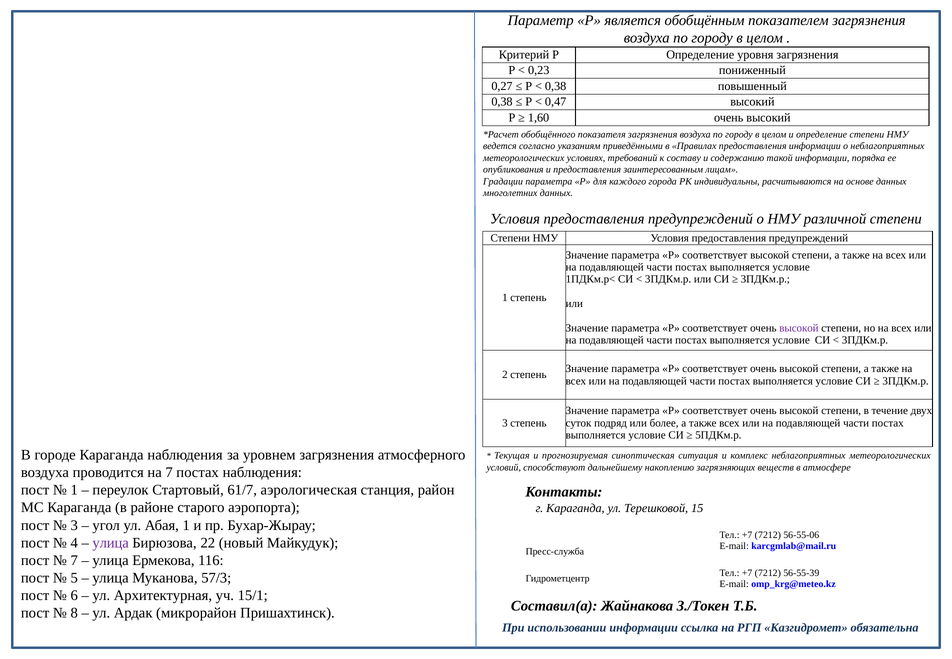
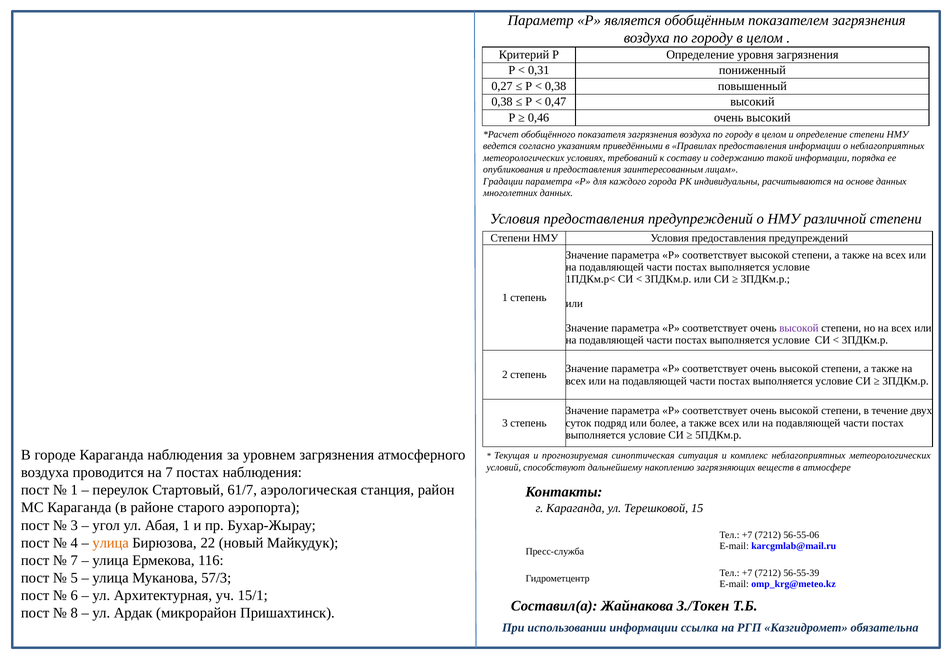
0,23: 0,23 -> 0,31 (539, 70)
1,60: 1,60 -> 0,46 (539, 118)
улица colour: purple -> orange (111, 543)
